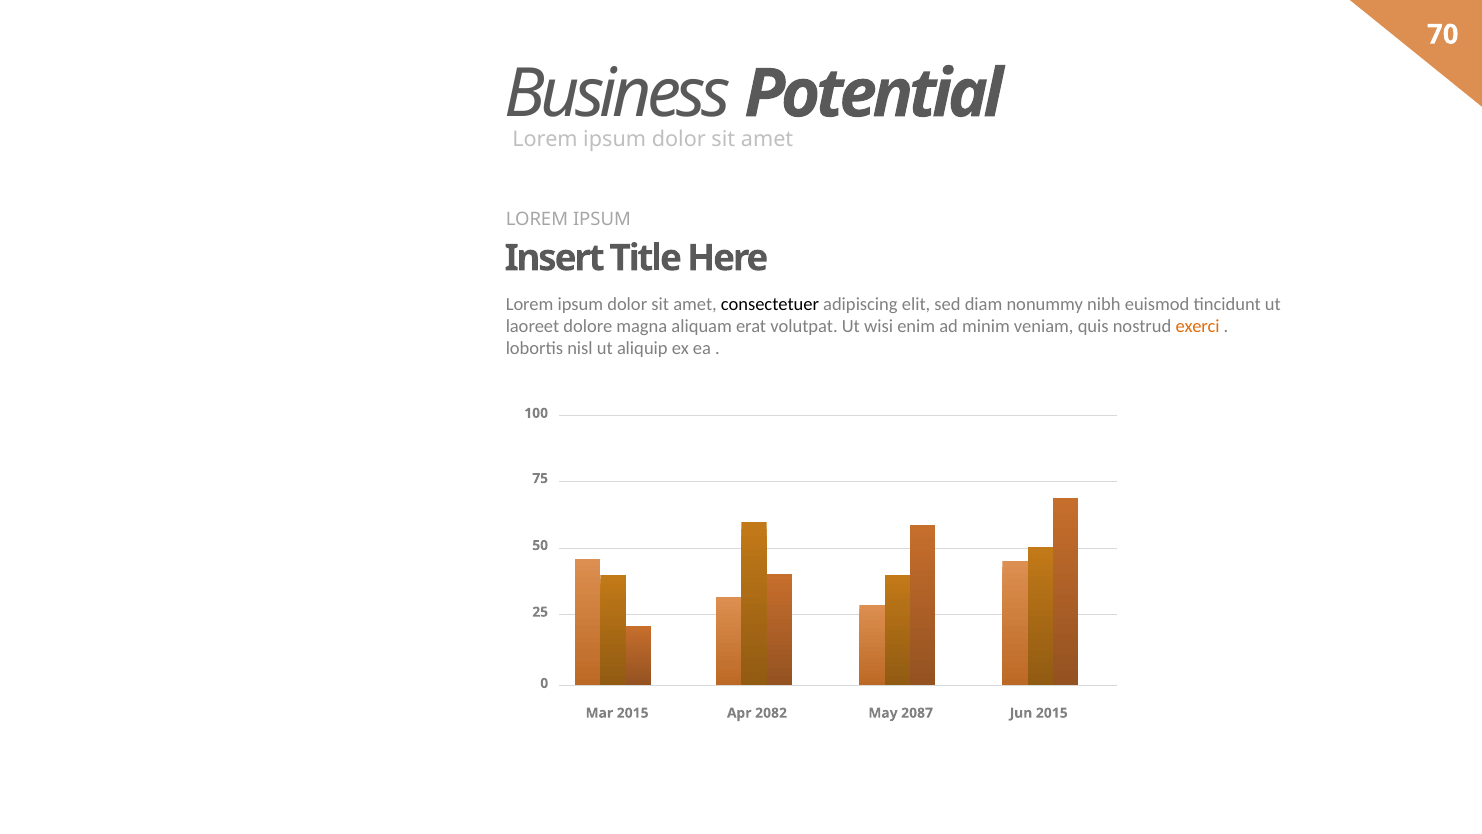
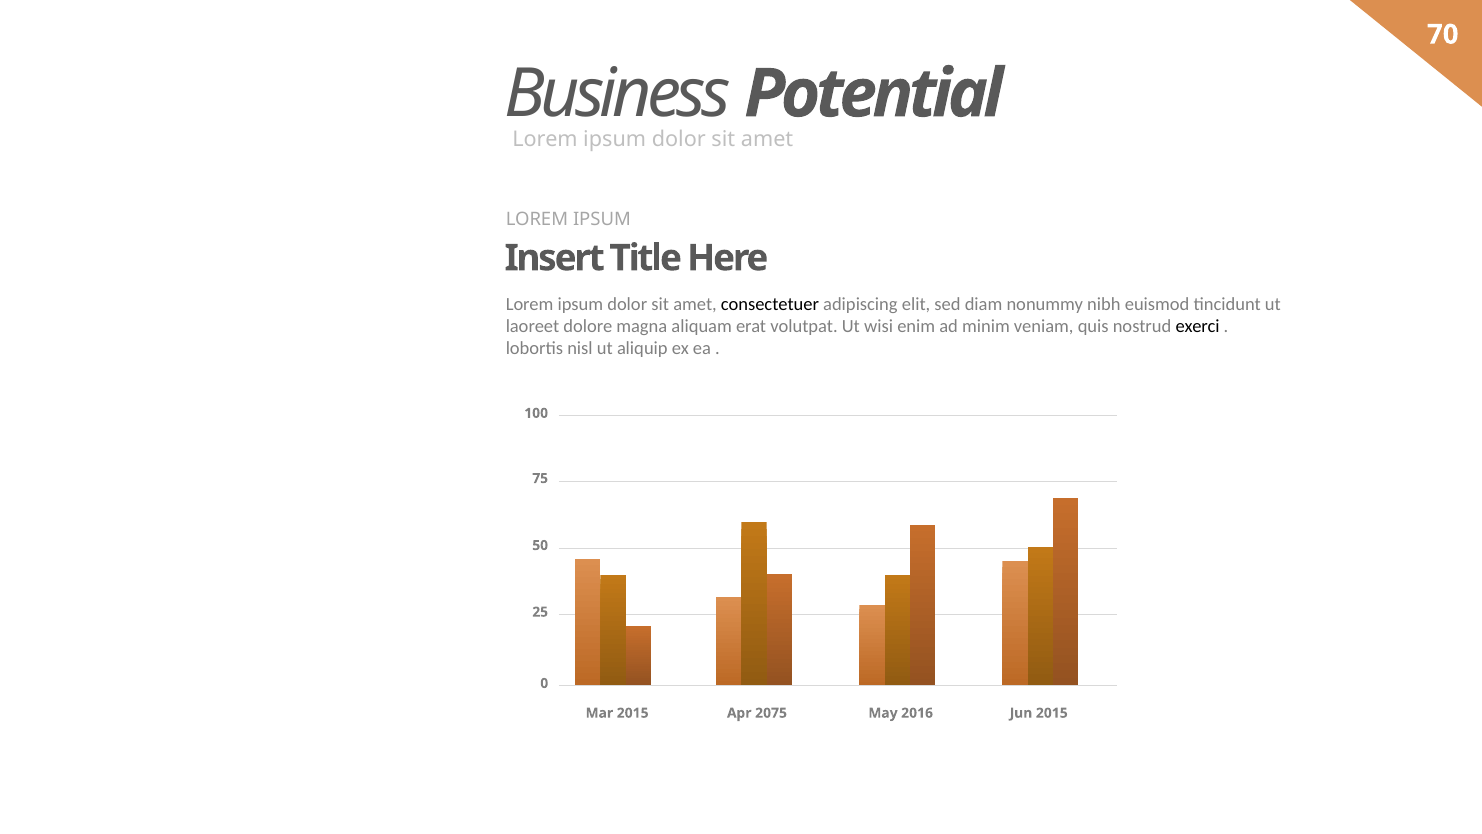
exerci colour: orange -> black (1198, 326)
2082: 2082 -> 2075 (771, 713)
2087: 2087 -> 2016 (917, 713)
